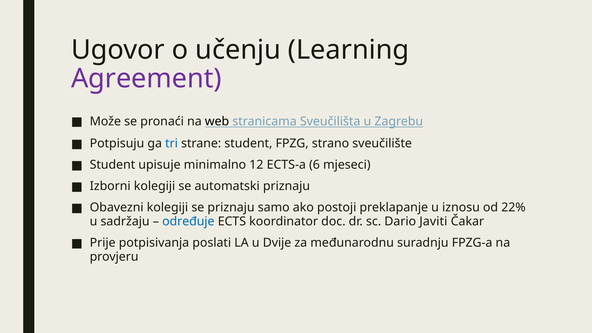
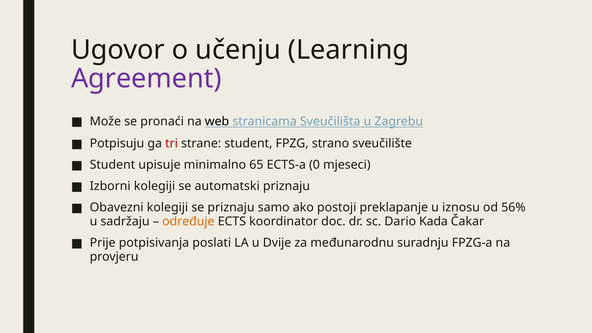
tri colour: blue -> red (172, 144)
12: 12 -> 65 (256, 165)
6: 6 -> 0 (314, 165)
22%: 22% -> 56% (513, 208)
određuje colour: blue -> orange (188, 221)
Javiti: Javiti -> Kada (433, 221)
